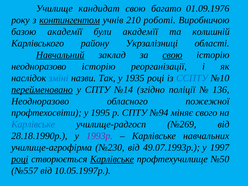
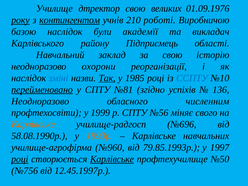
кандидат: кандидат -> дтректор (99, 9)
багато: багато -> великих (166, 9)
року underline: none -> present (20, 20)
базою академїї: академїї -> наслідок (65, 32)
колишній: колишній -> викладач (211, 32)
Укрзалізниці: Укрзалізниці -> Підприємець (152, 43)
Навчальний underline: present -> none (60, 55)
свою underline: present -> none (172, 55)
неодноразово історію: історію -> охорони (99, 66)
Так underline: none -> present (107, 78)
1935: 1935 -> 1985 (135, 78)
№14: №14 -> №81 (124, 90)
поліції: поліції -> успіхів (182, 90)
пожежної: пожежної -> численним (207, 101)
1995: 1995 -> 1999 (100, 113)
№94: №94 -> №56 (159, 113)
Карлівське colour: blue -> orange (33, 124)
№269: №269 -> №696 (182, 124)
28.18.1990р: 28.18.1990р -> 58.08.1990р (39, 136)
1993р colour: purple -> orange (99, 136)
№230: №230 -> №960 (110, 148)
49.07.1993р: 49.07.1993р -> 79.85.1993р (171, 148)
№557: №557 -> №756 (25, 171)
10.05.1997р: 10.05.1997р -> 12.45.1997р (83, 171)
